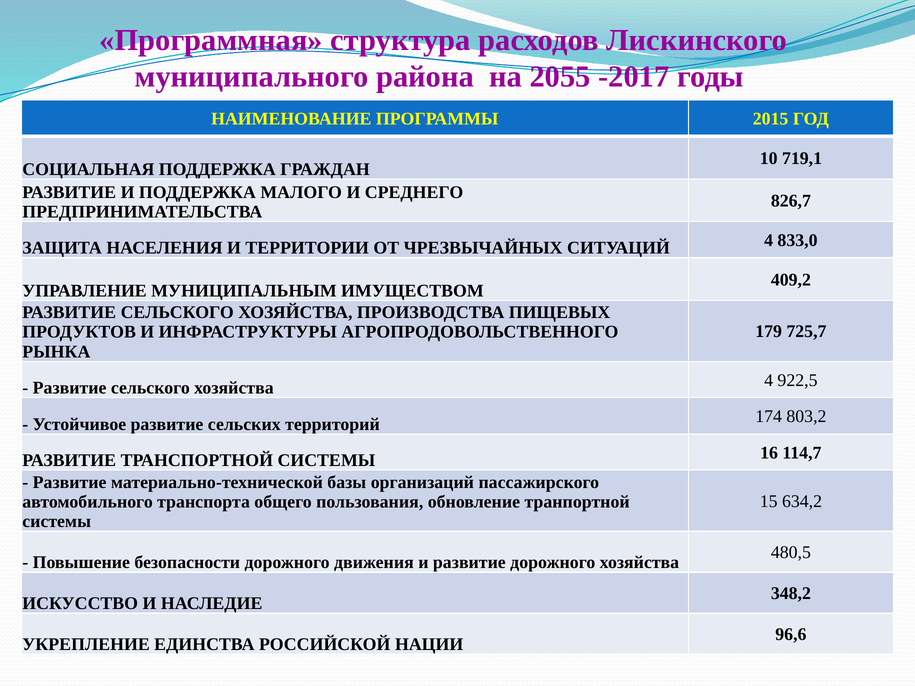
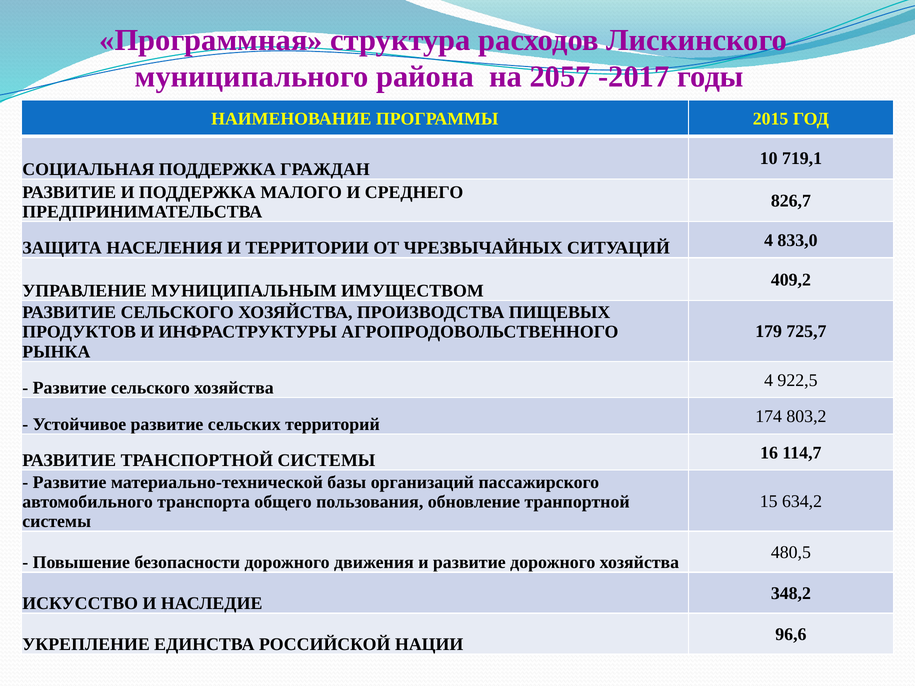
2055: 2055 -> 2057 (560, 77)
